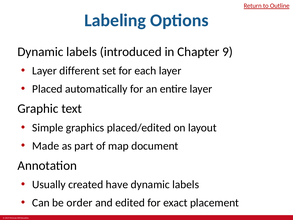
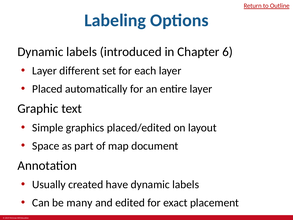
9: 9 -> 6 (228, 52)
Made: Made -> Space (46, 146)
order: order -> many (80, 203)
